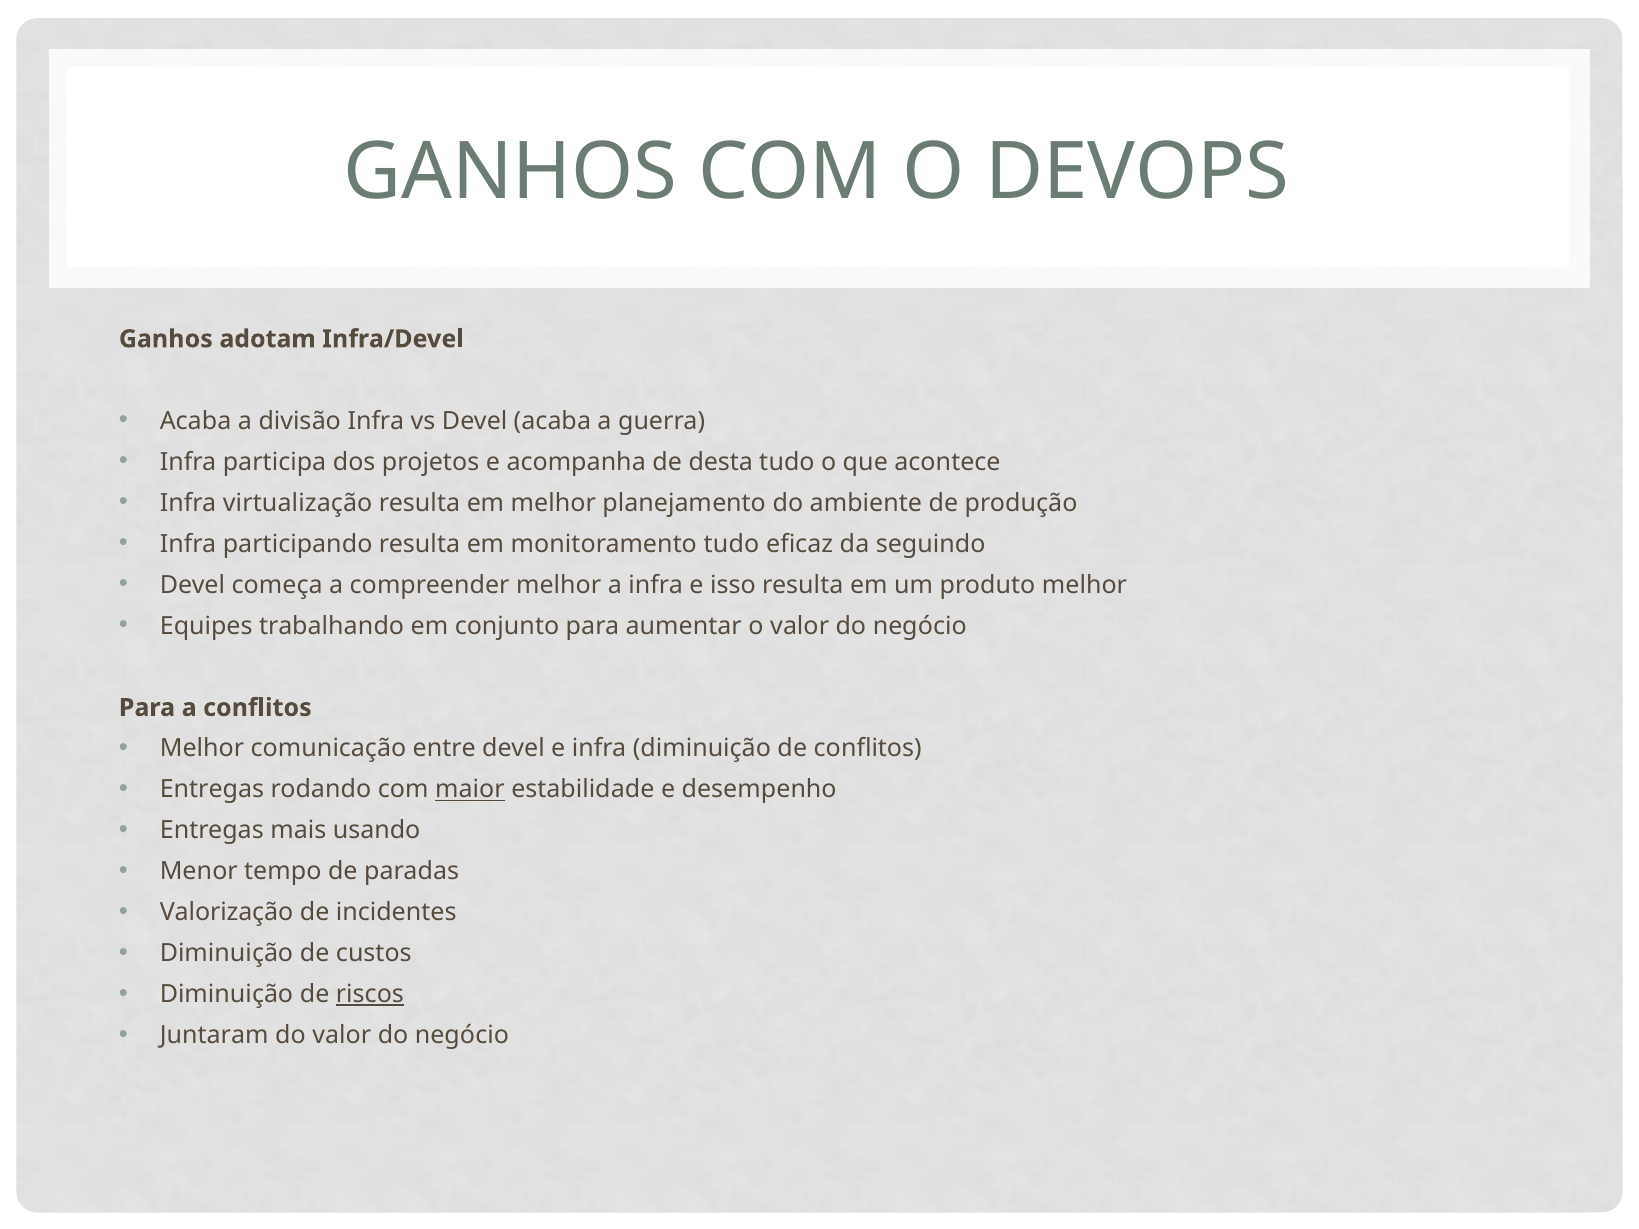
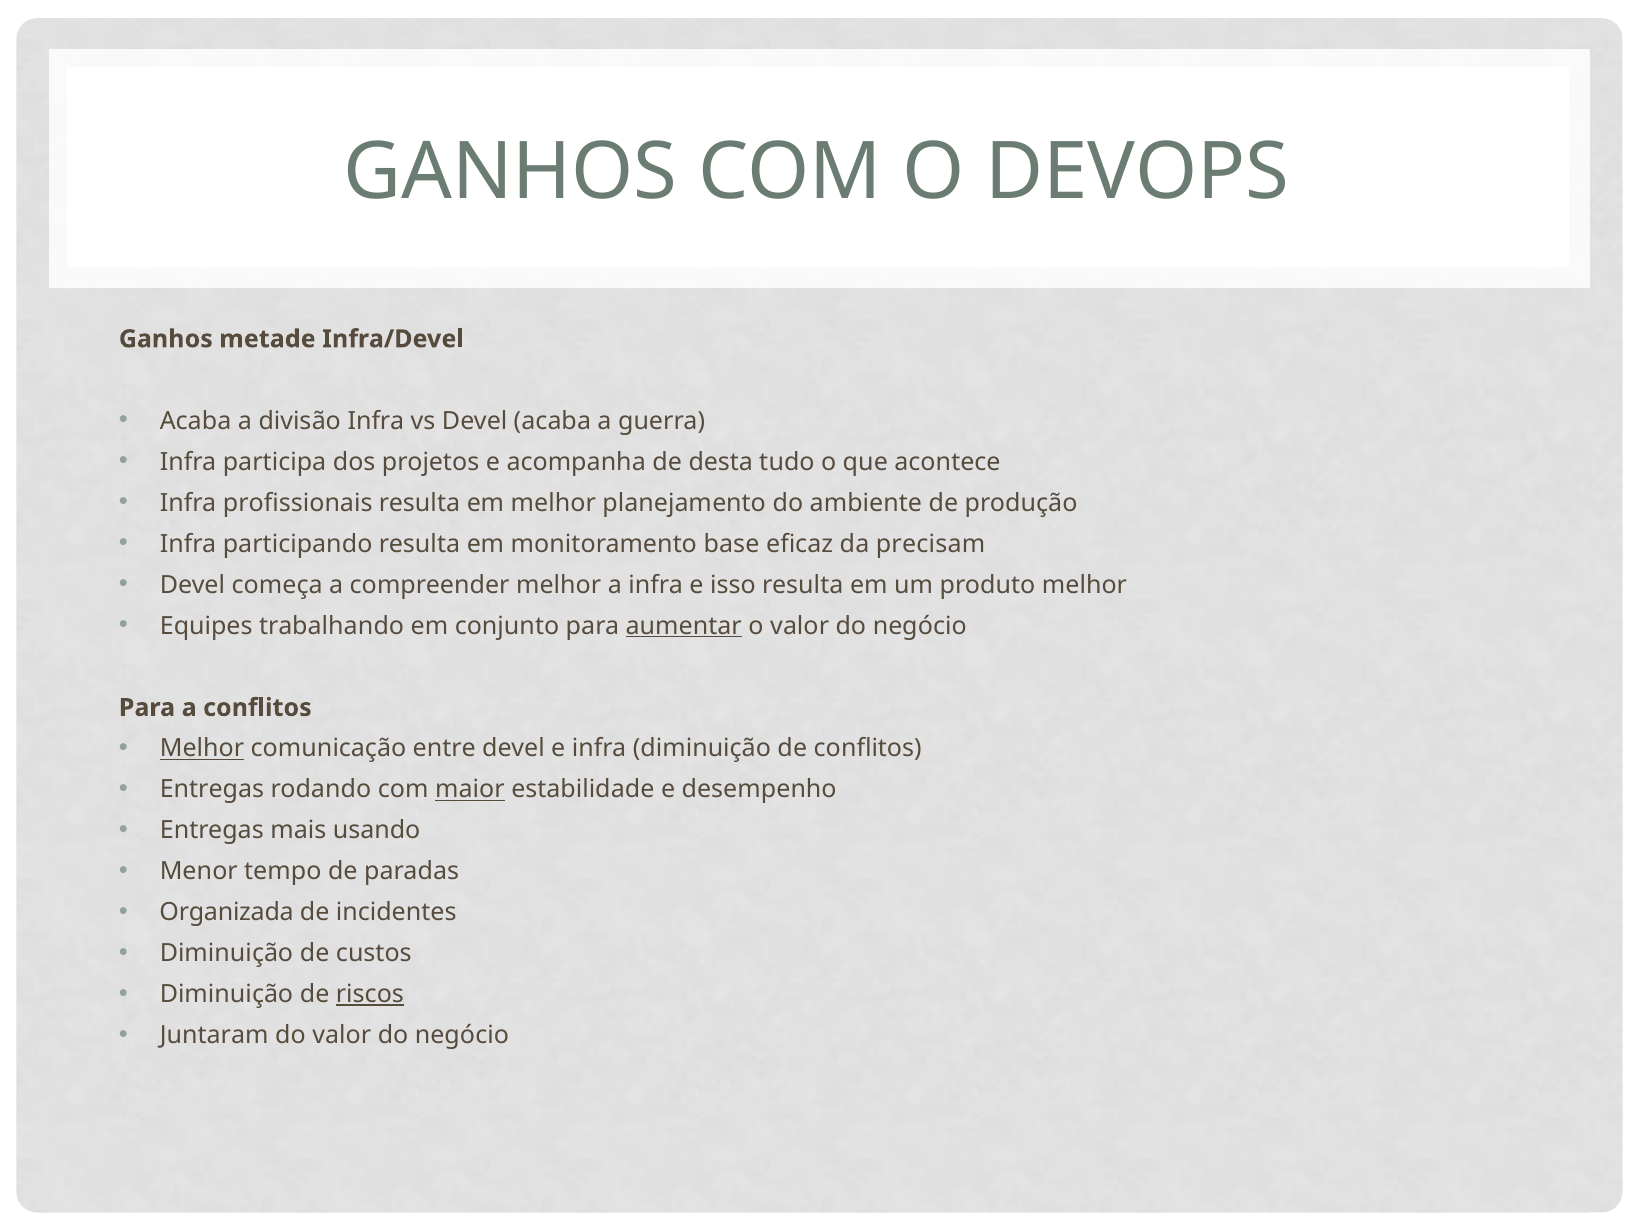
adotam: adotam -> metade (267, 339)
virtualização: virtualização -> profissionais (298, 503)
monitoramento tudo: tudo -> base (731, 544)
seguindo: seguindo -> precisam (931, 544)
aumentar underline: none -> present (684, 626)
Melhor underline: none -> present (202, 749)
Valorização: Valorização -> Organizada (227, 913)
